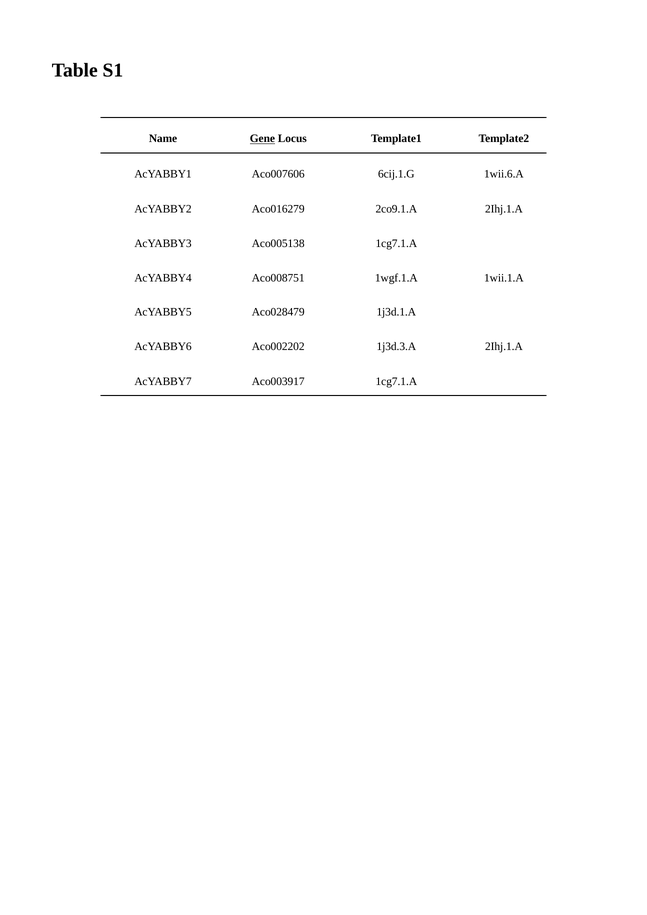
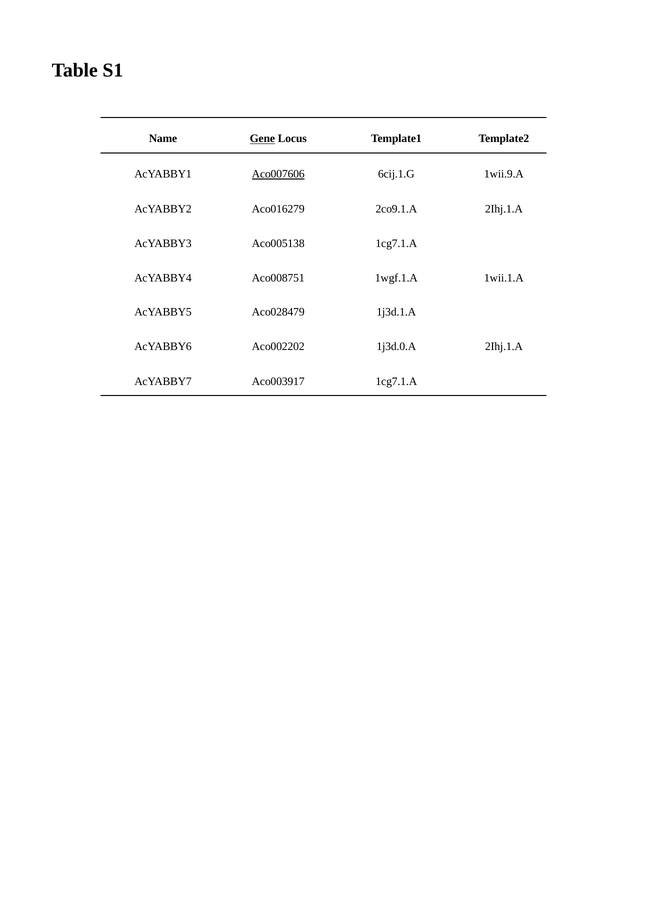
Aco007606 underline: none -> present (278, 174)
1wii.6.A: 1wii.6.A -> 1wii.9.A (504, 174)
1j3d.3.A: 1j3d.3.A -> 1j3d.0.A (396, 347)
